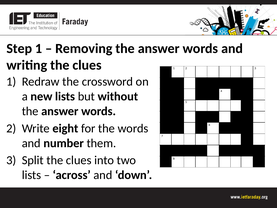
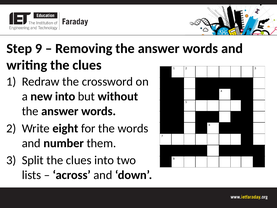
Step 1: 1 -> 9 (39, 49)
new lists: lists -> into (65, 96)
